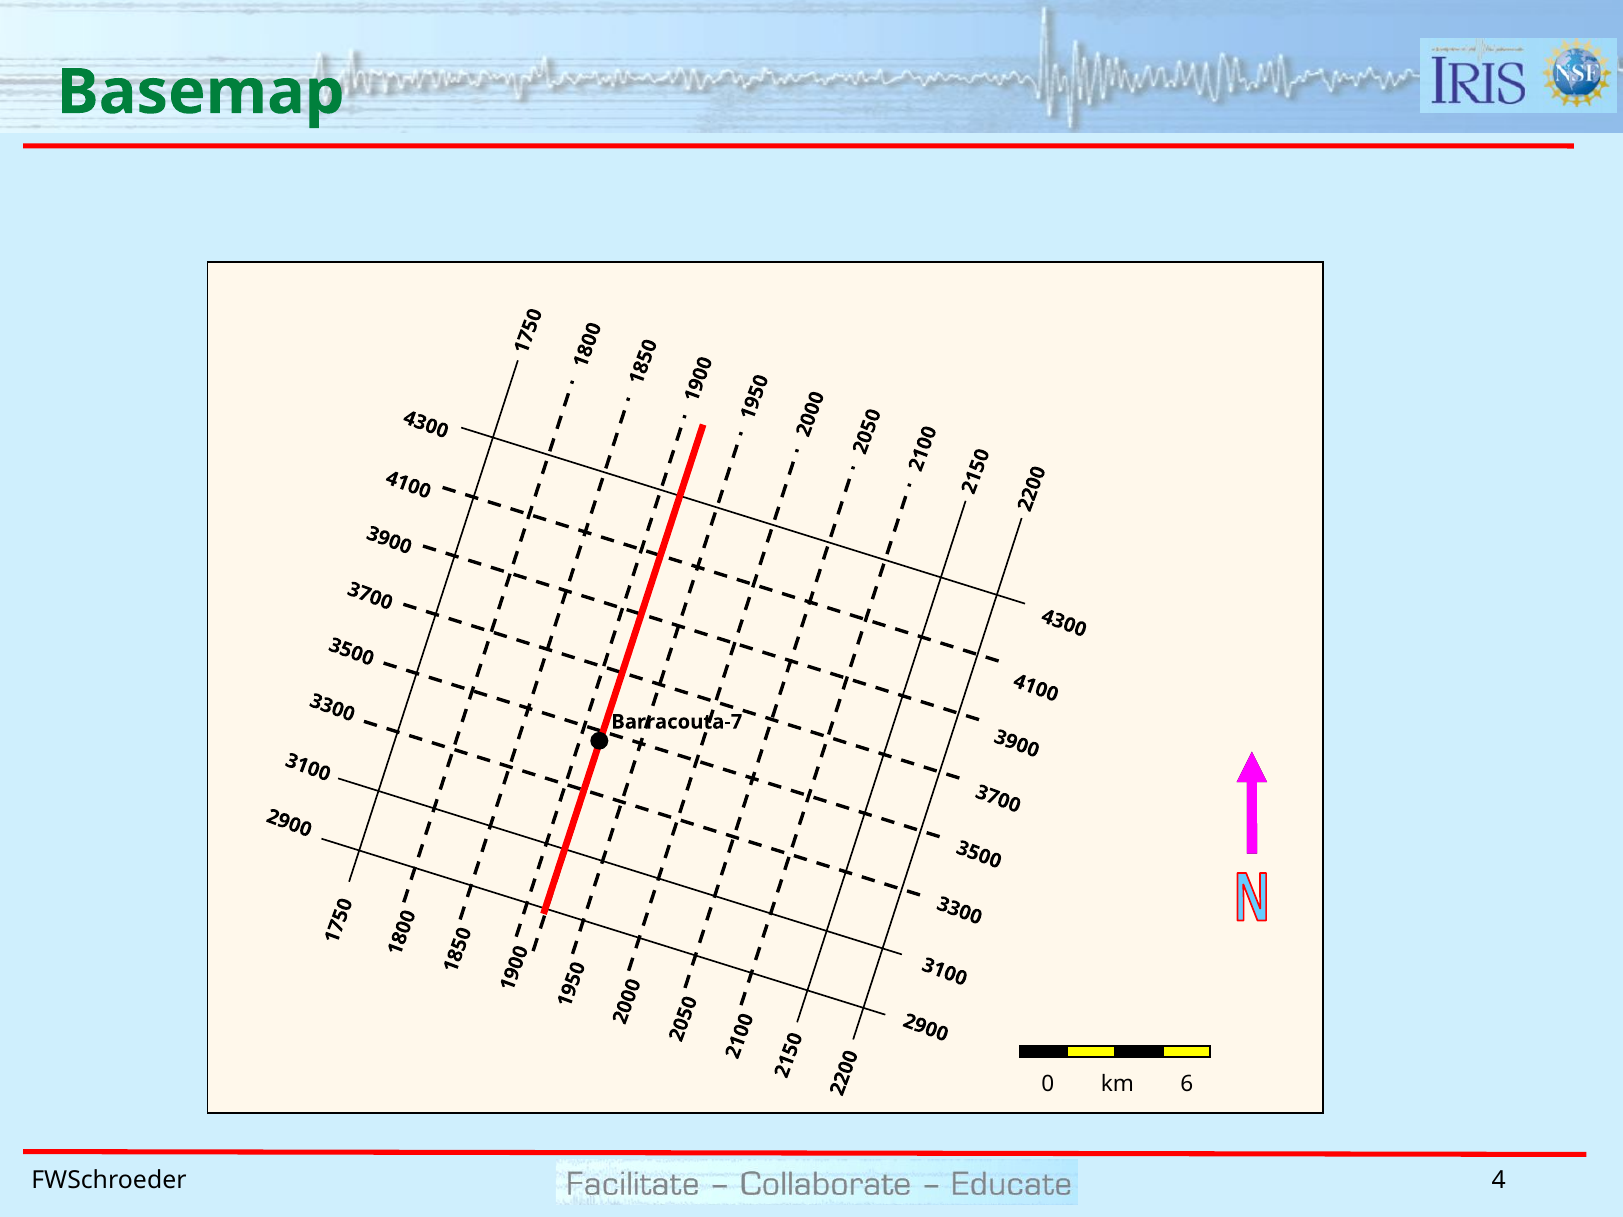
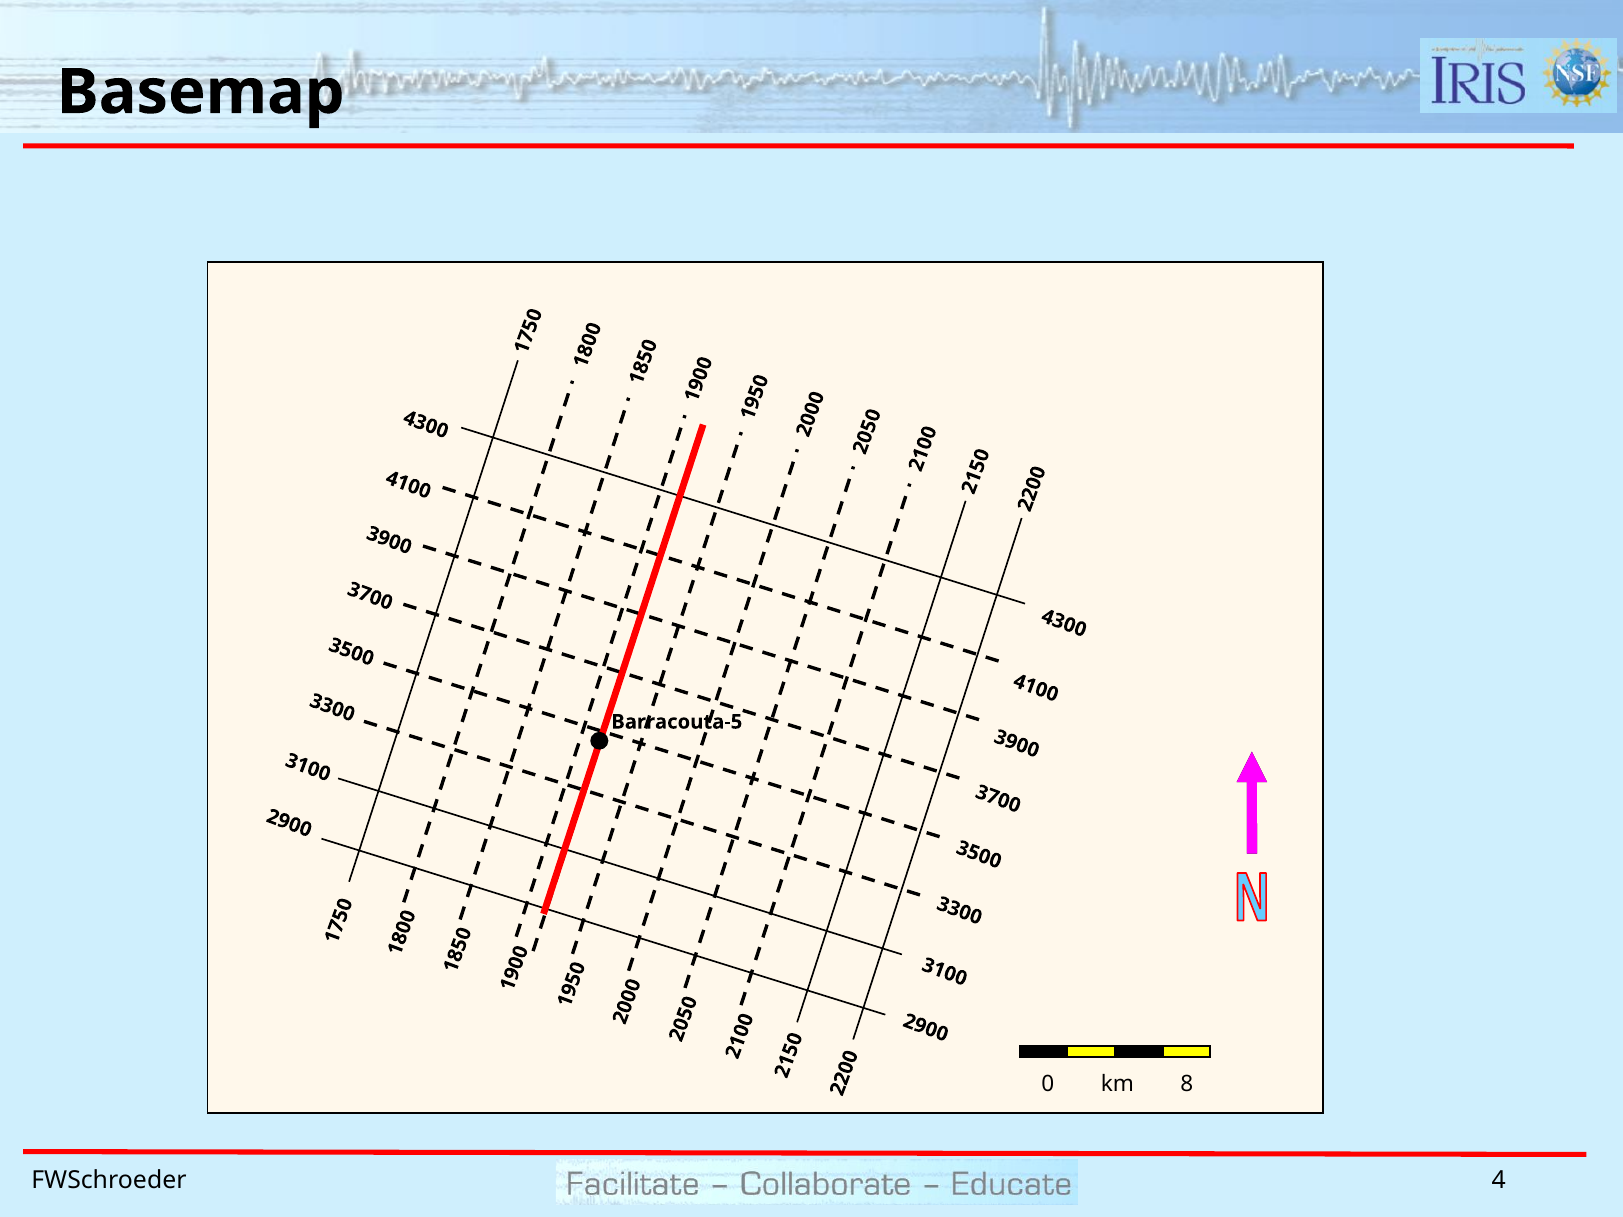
Basemap colour: green -> black (201, 92)
Barracouta-7: Barracouta-7 -> Barracouta-5 (677, 722)
km 6: 6 -> 8 (1187, 1085)
